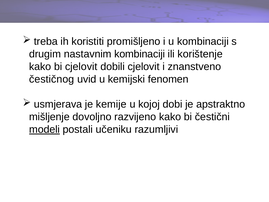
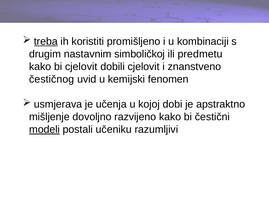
treba underline: none -> present (46, 41)
nastavnim kombinaciji: kombinaciji -> simboličkoj (140, 54)
korištenje: korištenje -> predmetu (200, 54)
kemije: kemije -> učenja (111, 104)
